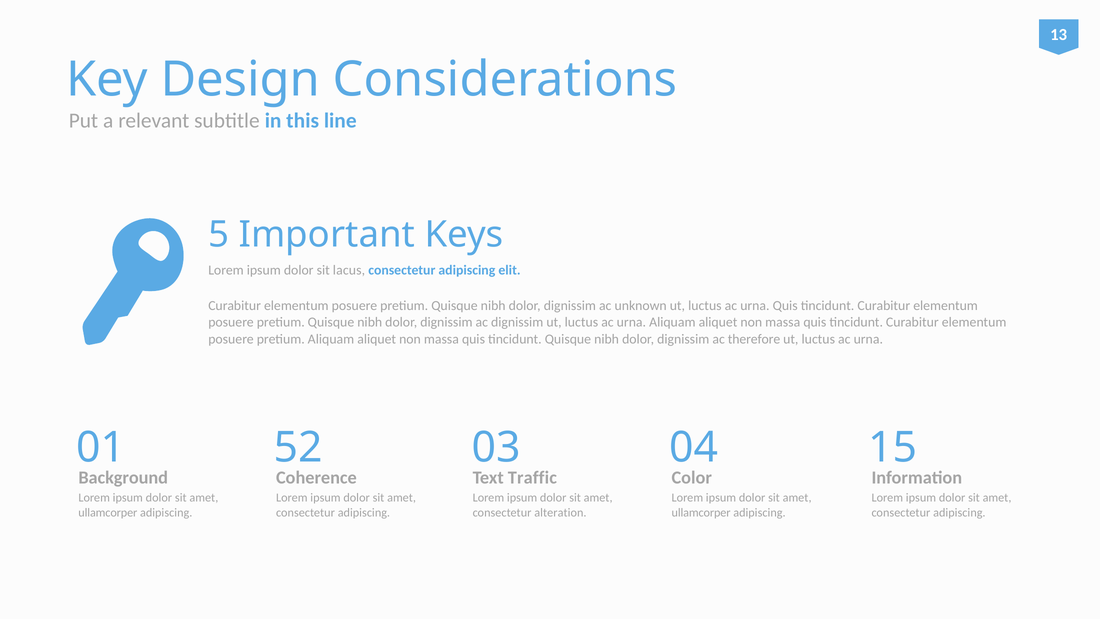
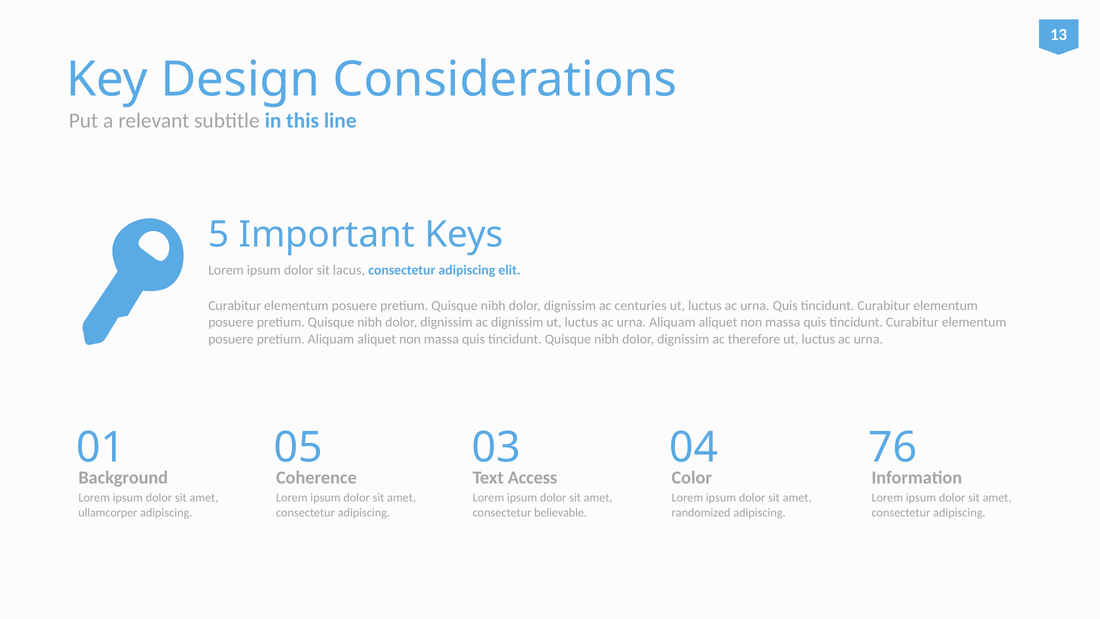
unknown: unknown -> centuries (641, 306)
52: 52 -> 05 (298, 448)
15: 15 -> 76 (893, 448)
Traffic: Traffic -> Access (533, 477)
alteration: alteration -> believable (561, 512)
ullamcorper: ullamcorper -> randomized (701, 512)
